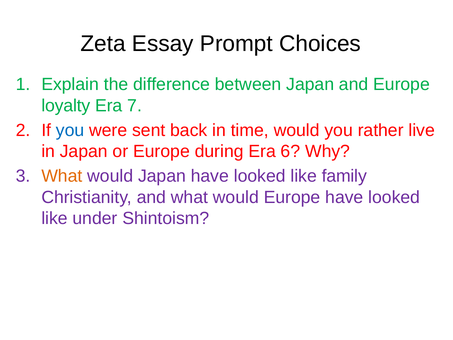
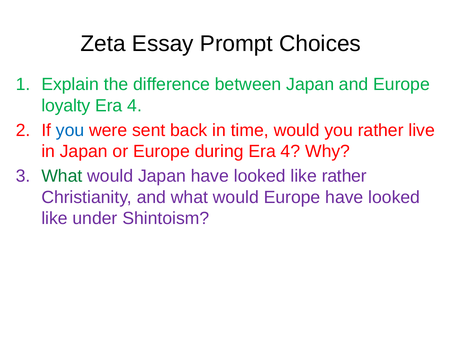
7: 7 -> 4 (135, 105)
during Era 6: 6 -> 4 (290, 151)
What colour: orange -> green (62, 176)
like family: family -> rather (344, 176)
